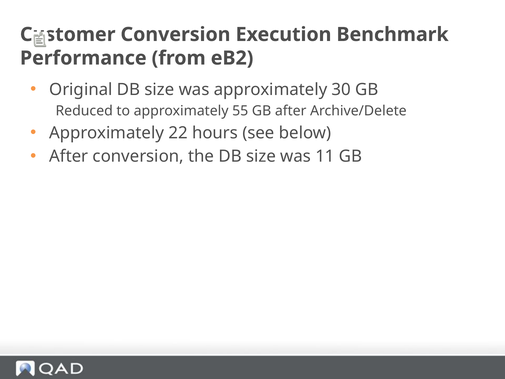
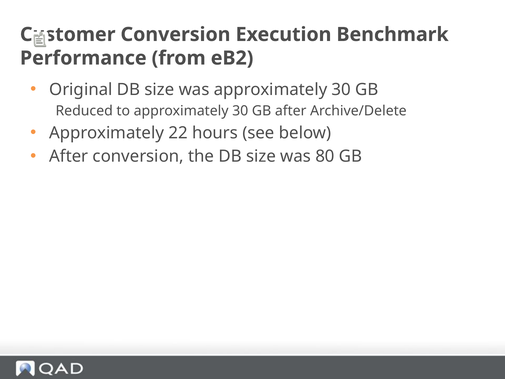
to approximately 55: 55 -> 30 (240, 111)
11: 11 -> 80 (325, 156)
